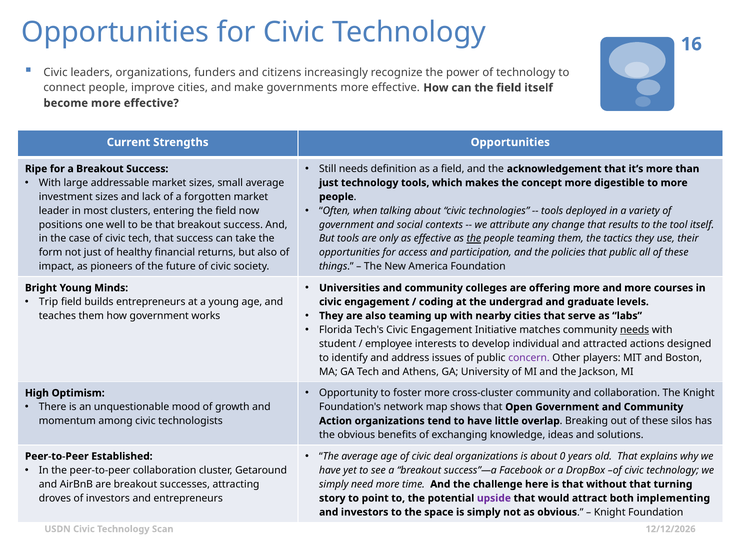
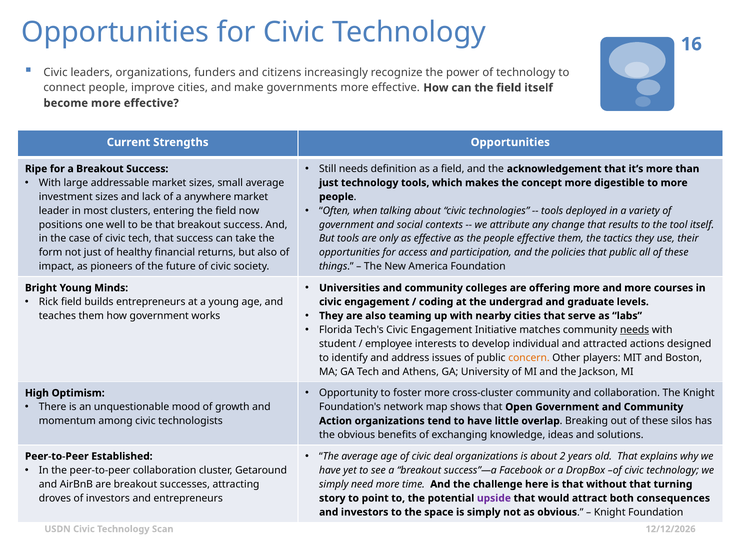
forgotten: forgotten -> anywhere (208, 197)
the underline: present -> none (474, 239)
people teaming: teaming -> effective (536, 239)
Trip: Trip -> Rick (49, 302)
concern colour: purple -> orange (529, 358)
0: 0 -> 2 (563, 456)
implementing: implementing -> consequences (673, 498)
